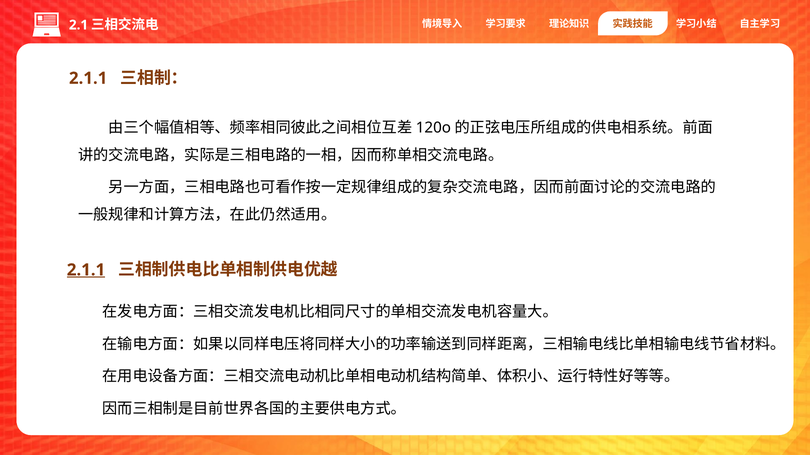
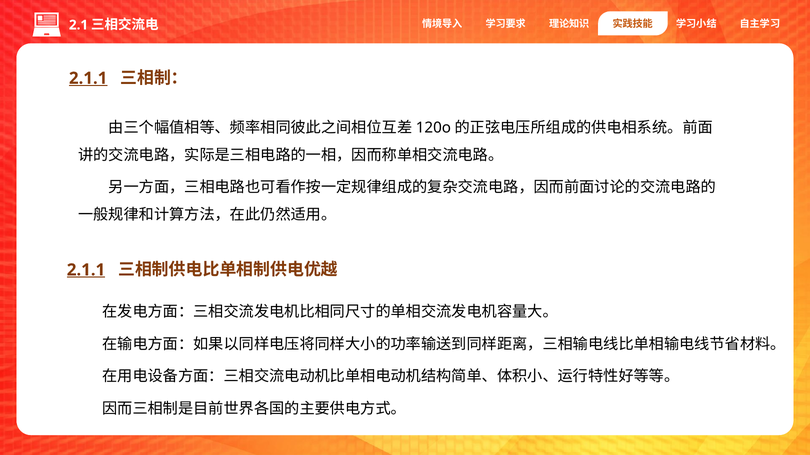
2.1.1 underline: none -> present (88, 78)
